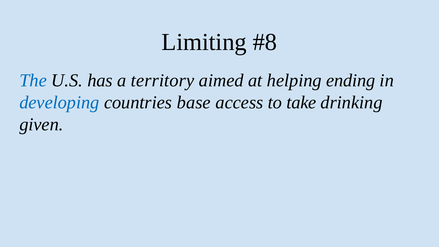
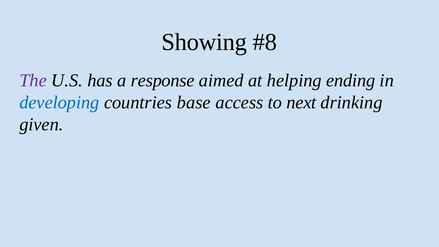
Limiting: Limiting -> Showing (204, 42)
The colour: blue -> purple (33, 81)
territory: territory -> response (163, 81)
take: take -> next (301, 102)
